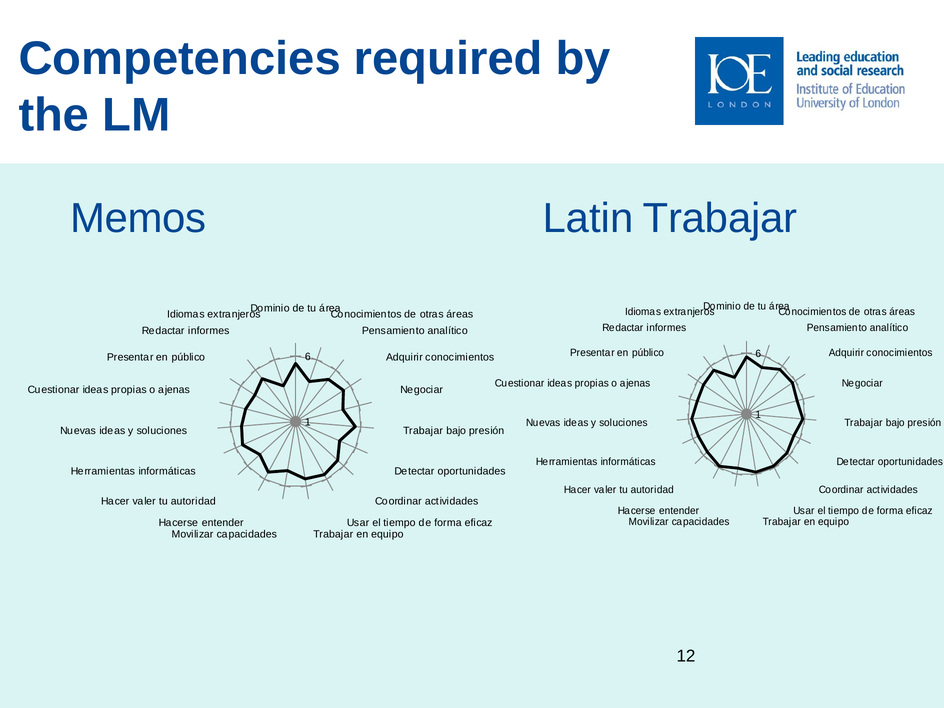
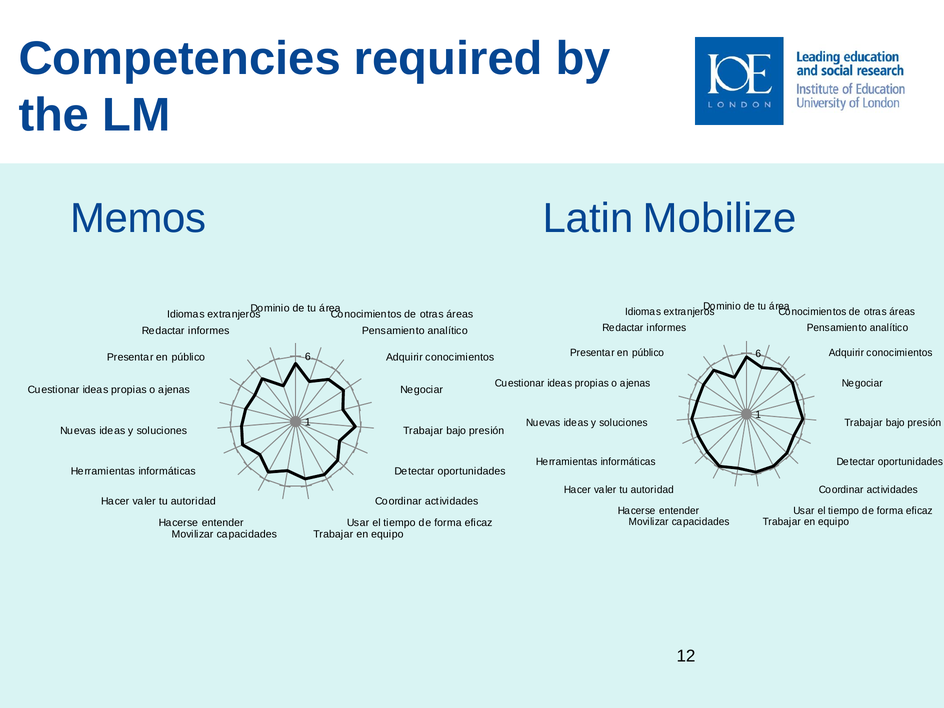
Latin Trabajar: Trabajar -> Mobilize (720, 219)
